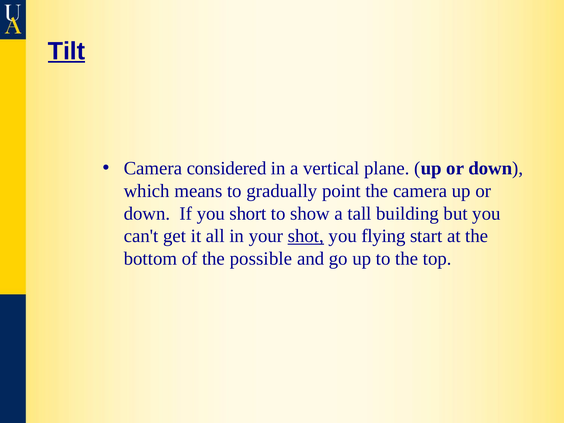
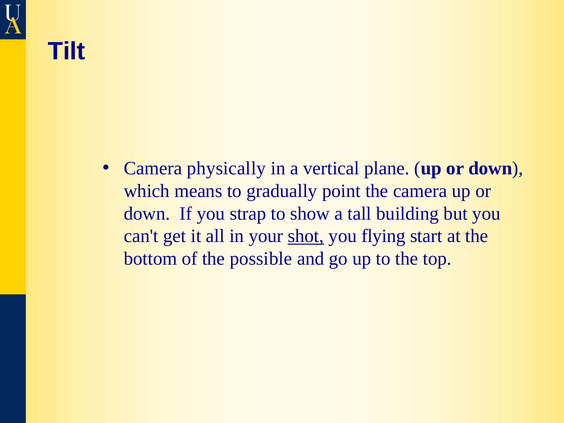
Tilt underline: present -> none (67, 51)
considered: considered -> physically (226, 168)
short: short -> strap (248, 213)
